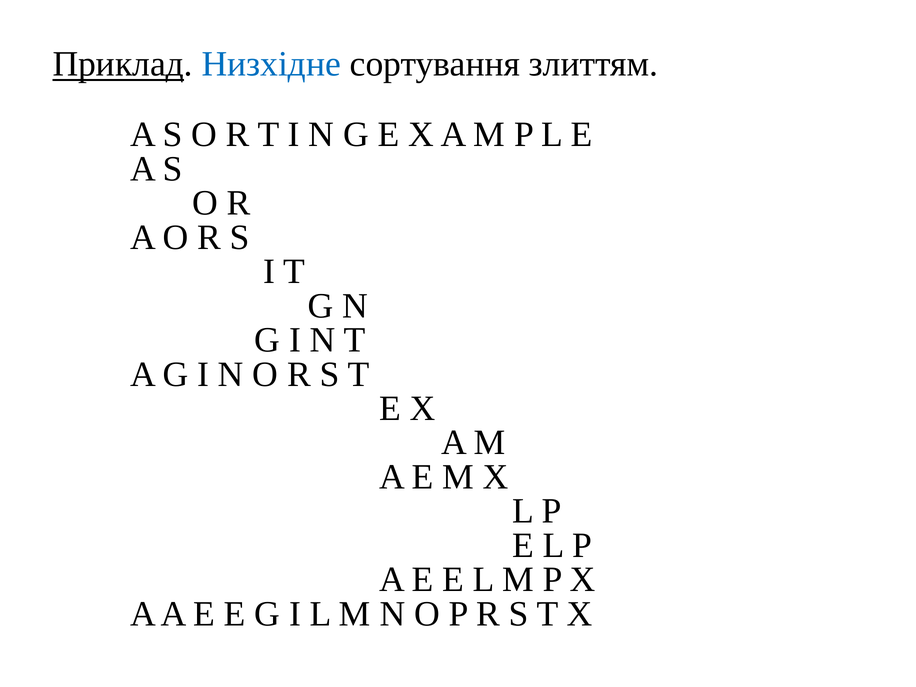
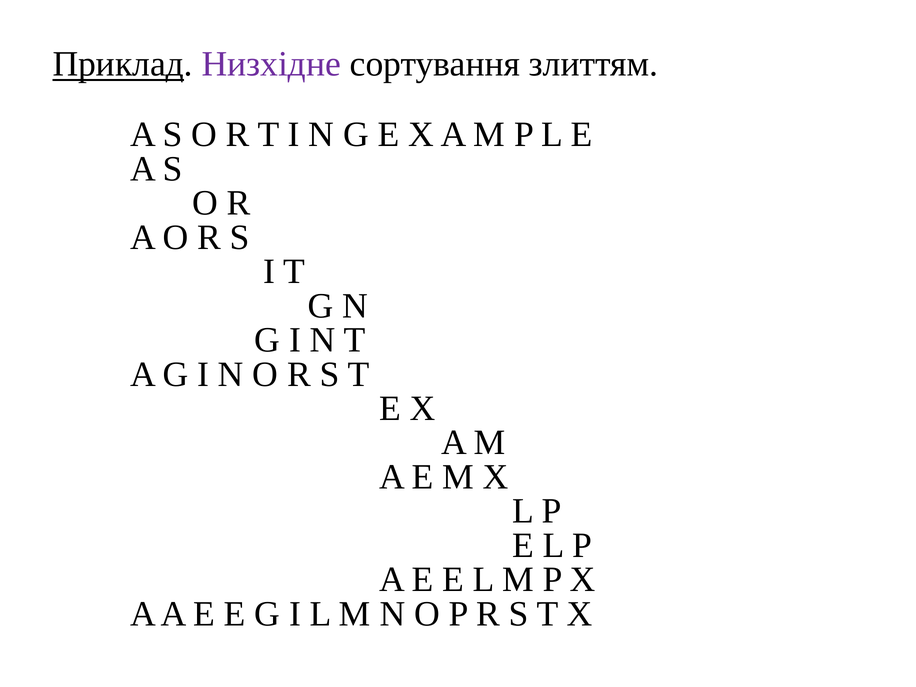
Низхідне colour: blue -> purple (271, 64)
